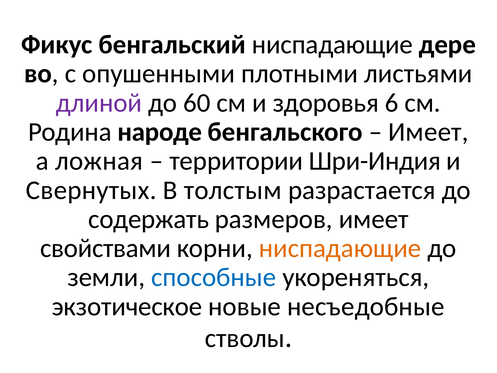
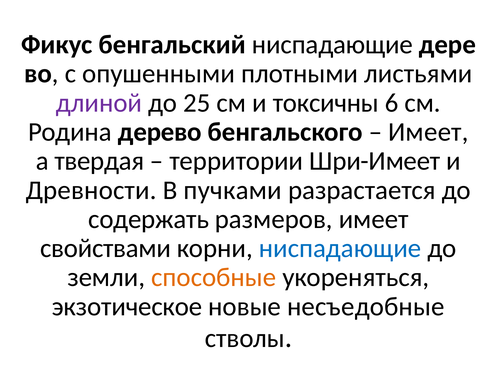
60: 60 -> 25 (197, 103)
здоровья: здоровья -> токсичны (326, 103)
народе: народе -> дерево (160, 132)
ложная: ложная -> твердая (99, 161)
Шри-Индия: Шри-Индия -> Шри-Имеет (375, 161)
Свернутых: Свернутых -> Древности (91, 190)
толстым: толстым -> пучками (233, 190)
ниспадающие colour: orange -> blue (340, 248)
способные colour: blue -> orange (214, 277)
